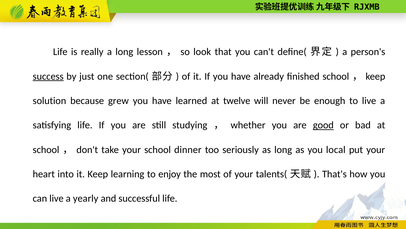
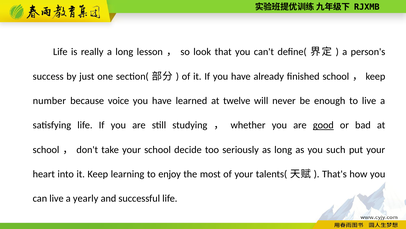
success underline: present -> none (48, 76)
solution: solution -> number (49, 101)
grew: grew -> voice (119, 101)
dinner: dinner -> decide (188, 149)
local: local -> such (336, 149)
